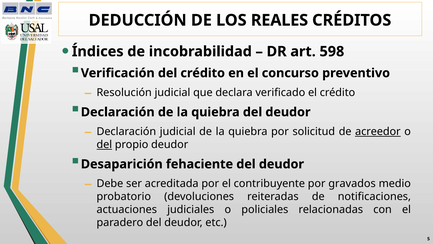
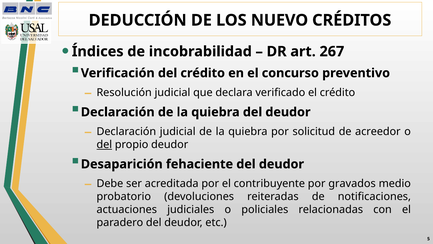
REALES: REALES -> NUEVO (279, 20)
598: 598 -> 267 (332, 51)
acreedor underline: present -> none (378, 131)
